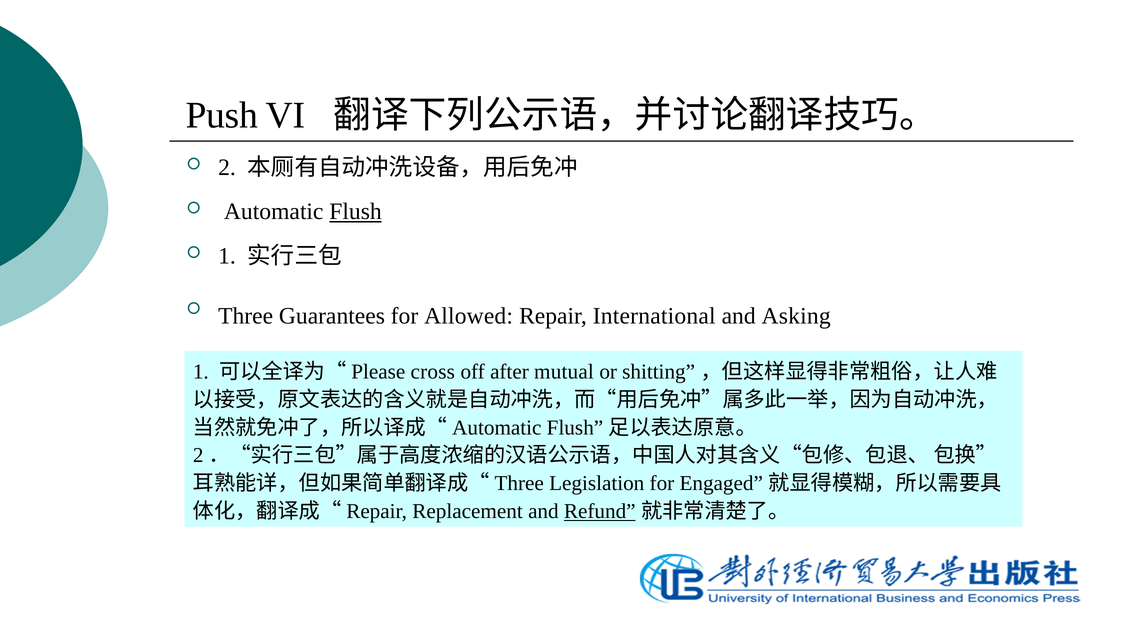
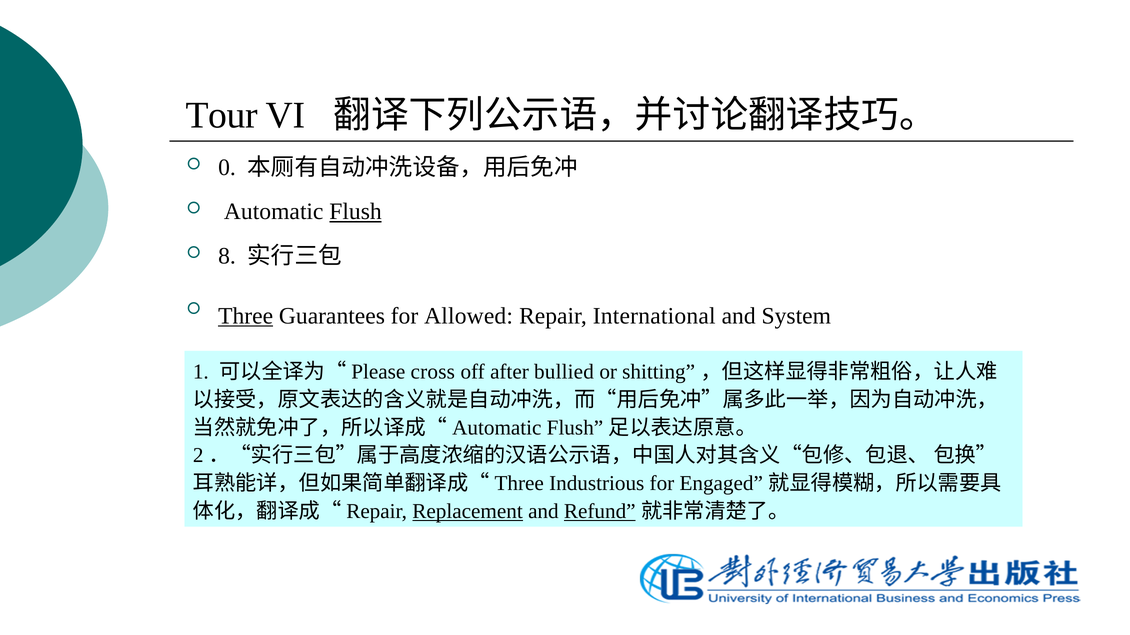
Push: Push -> Tour (222, 115)
2: 2 -> 0 (227, 168)
1: 1 -> 8 (227, 256)
Three underline: none -> present (246, 316)
Asking: Asking -> System (796, 316)
mutual: mutual -> bullied (564, 372)
Legislation: Legislation -> Industrious (597, 484)
Replacement underline: none -> present (468, 512)
